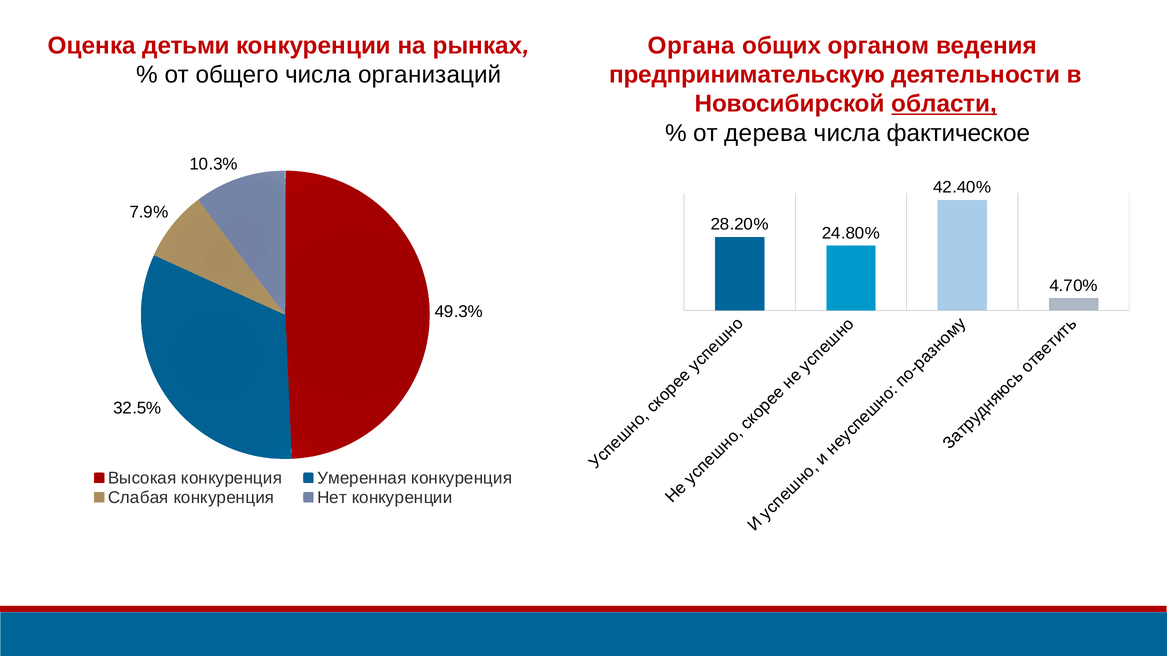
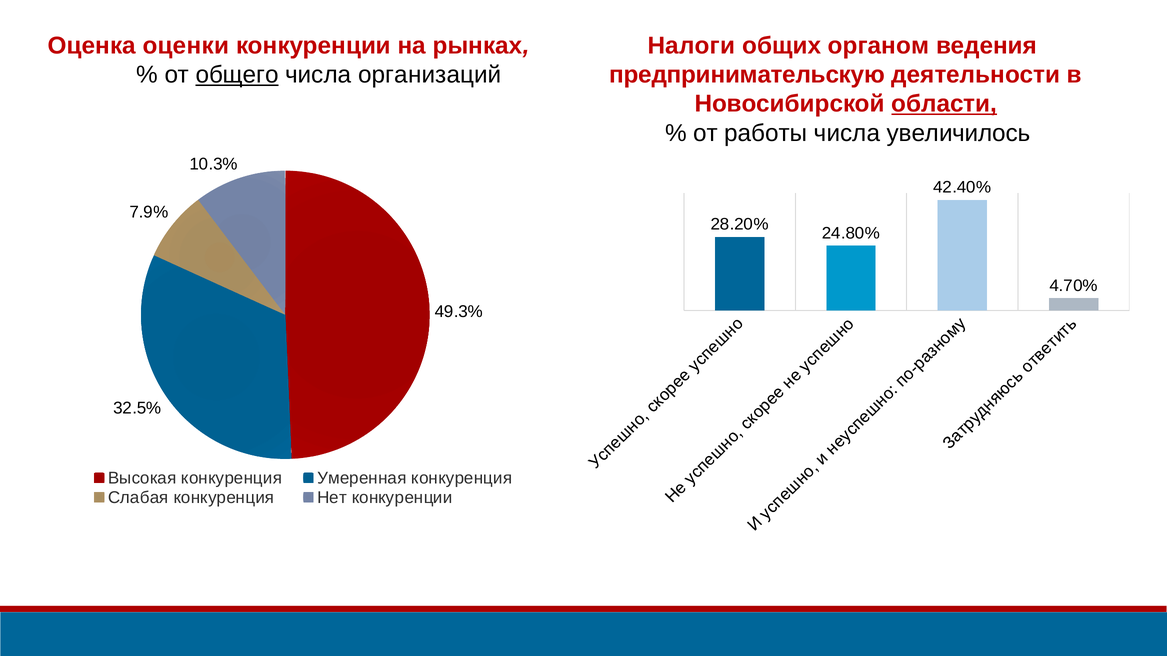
детьми: детьми -> оценки (186, 46)
Органа: Органа -> Налоги (691, 46)
общего underline: none -> present (237, 75)
дерева: дерева -> работы (766, 133)
фактическое: фактическое -> увеличилось (959, 133)
